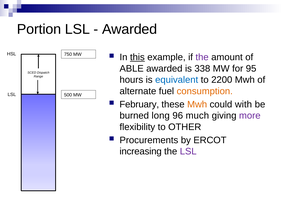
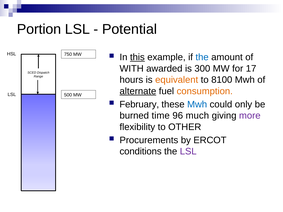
Awarded: Awarded -> Potential (130, 29)
the colour: purple -> blue (202, 57)
ABLE: ABLE -> WITH (132, 69)
338: 338 -> 300 (202, 69)
95: 95 -> 17 (251, 69)
equivalent colour: blue -> orange (177, 80)
2200: 2200 -> 8100 (222, 80)
alternate underline: none -> present (138, 91)
Mwh colour: orange -> blue (197, 104)
with: with -> only (244, 104)
long: long -> time (161, 116)
increasing: increasing -> conditions (141, 152)
